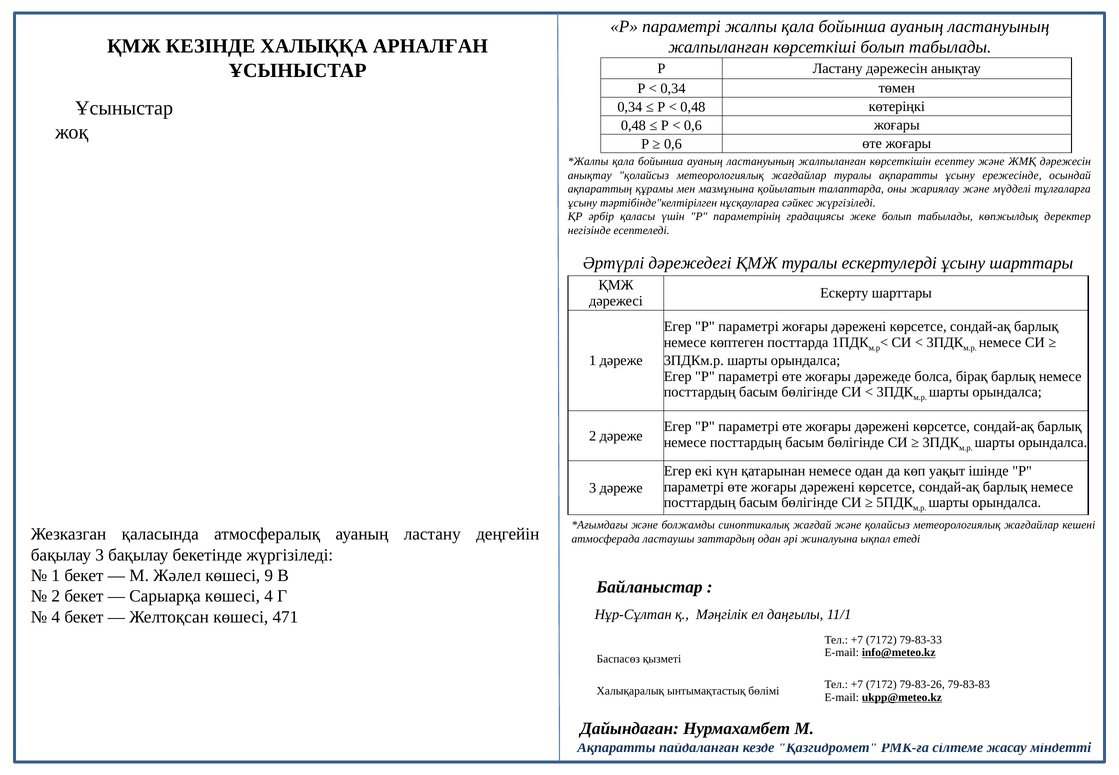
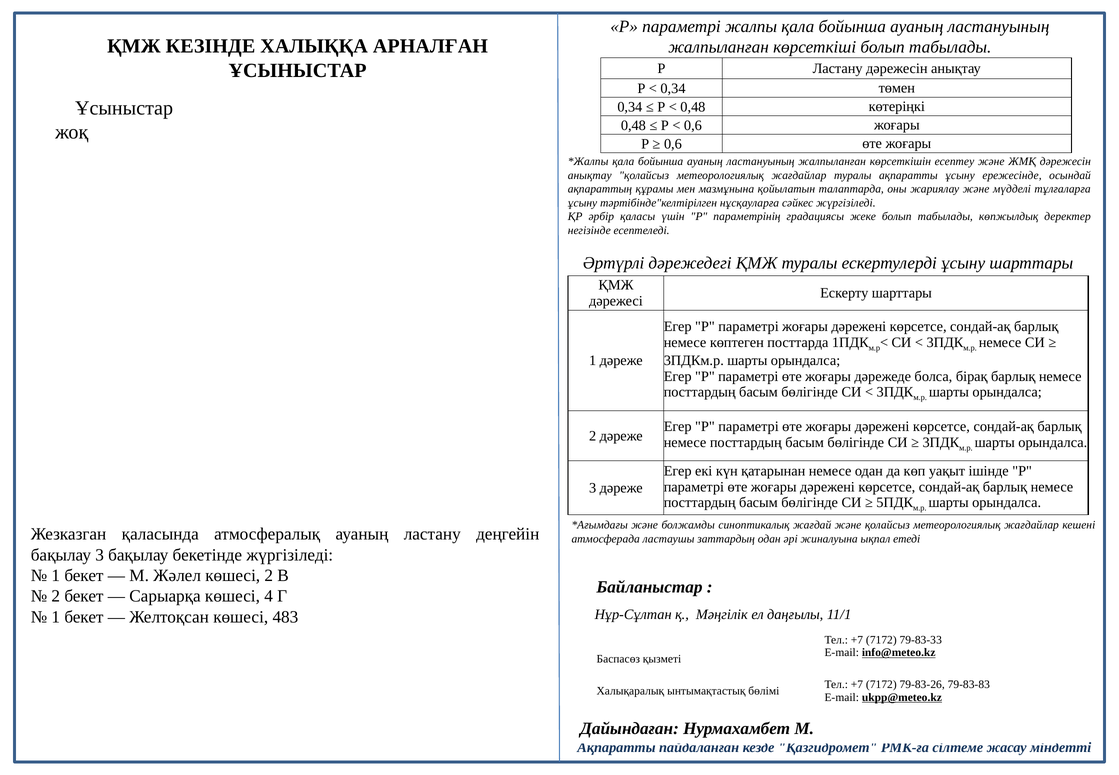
көшесі 9: 9 -> 2 (269, 575)
4: 4 -> 1 (56, 617)
471: 471 -> 483 (285, 617)
